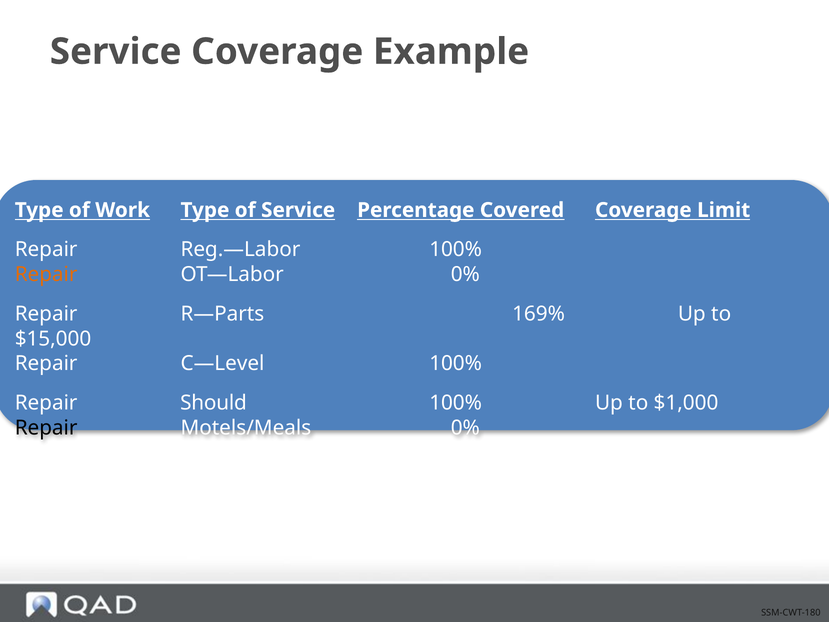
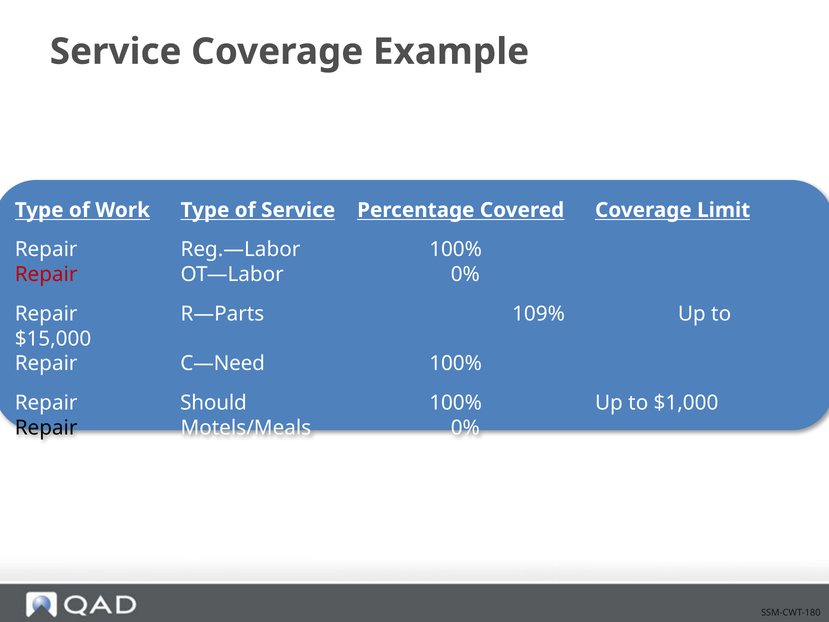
Repair colour: orange -> red (46, 274)
169%: 169% -> 109% (539, 314)
C—Level: C—Level -> C—Need (223, 363)
